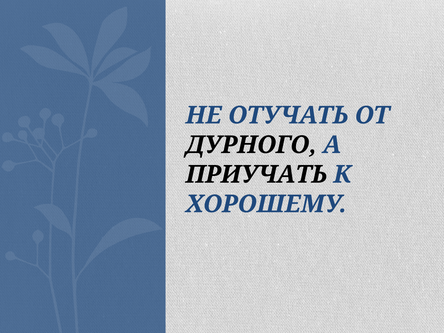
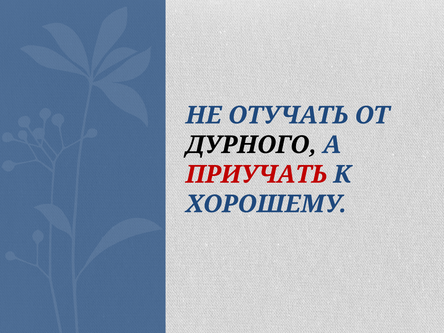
ПРИУЧАТЬ colour: black -> red (257, 175)
